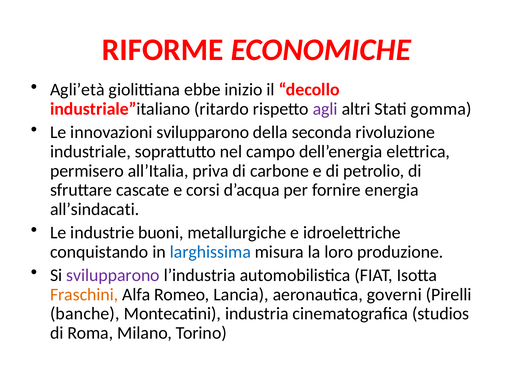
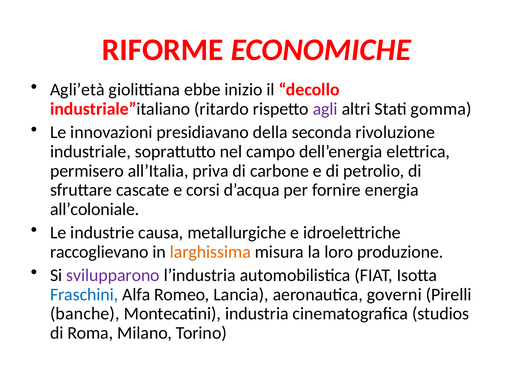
innovazioni svilupparono: svilupparono -> presidiavano (203, 132)
all’sindacati: all’sindacati -> all’coloniale (95, 209)
buoni: buoni -> causa (161, 233)
conquistando: conquistando -> raccoglievano (99, 252)
larghissima colour: blue -> orange (210, 252)
Fraschini colour: orange -> blue (84, 294)
